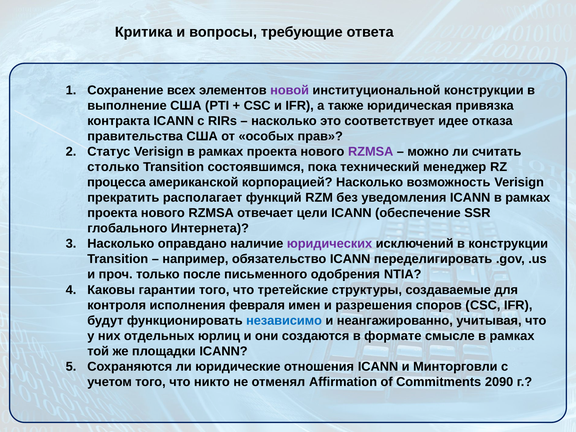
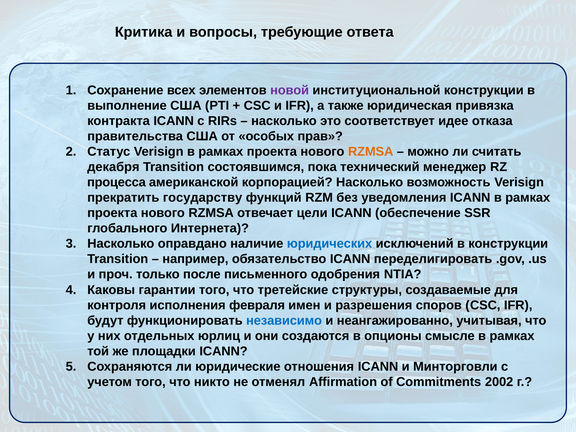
RZMSA colour: purple -> orange (371, 152)
столько: столько -> декабря (113, 167)
располагает: располагает -> государству (203, 198)
юридических colour: purple -> blue (330, 244)
формате: формате -> опционы (393, 336)
2090: 2090 -> 2002 (499, 382)
